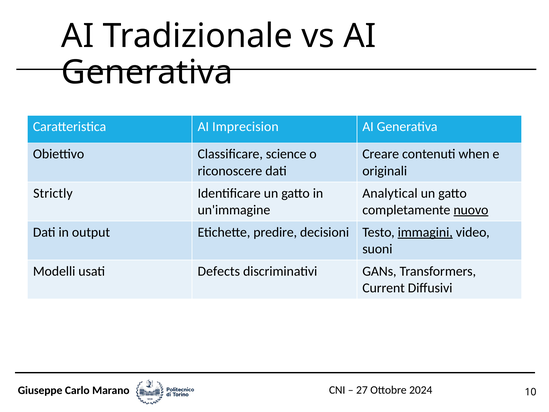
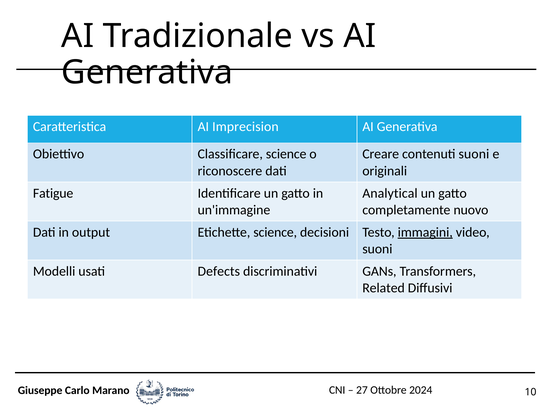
contenuti when: when -> suoni (474, 154)
Strictly: Strictly -> Fatigue (53, 193)
nuovo underline: present -> none (471, 210)
Etichette predire: predire -> science (275, 232)
Current: Current -> Related (384, 288)
